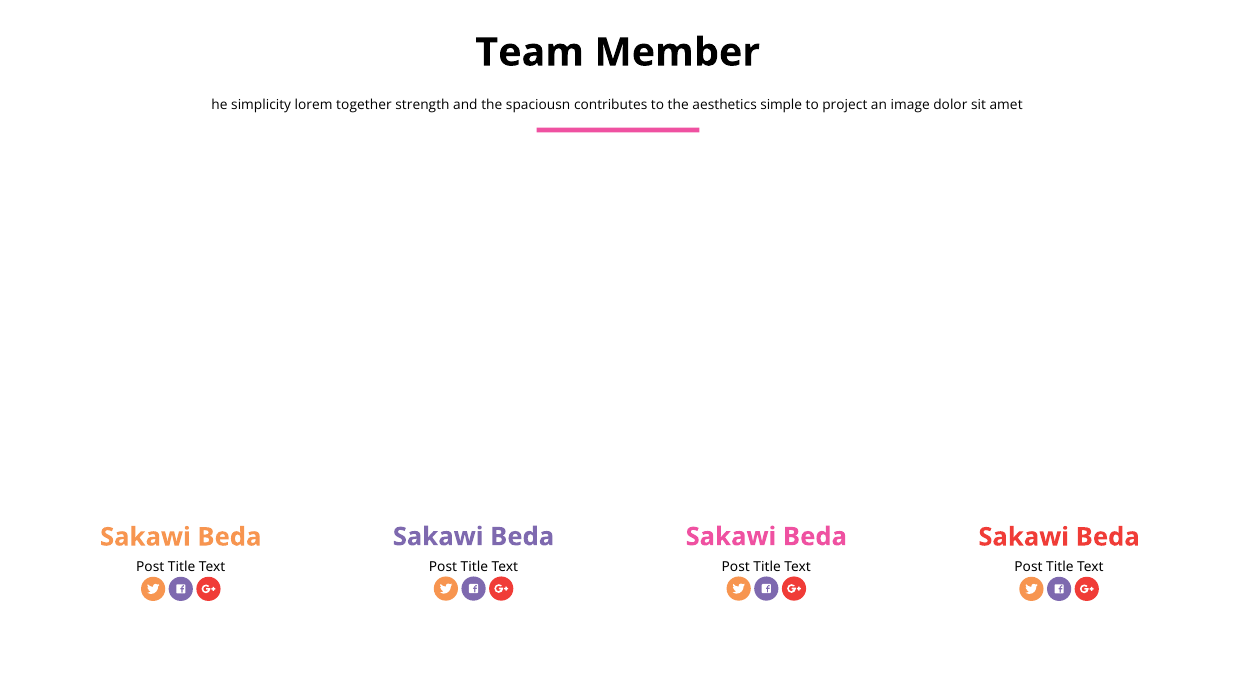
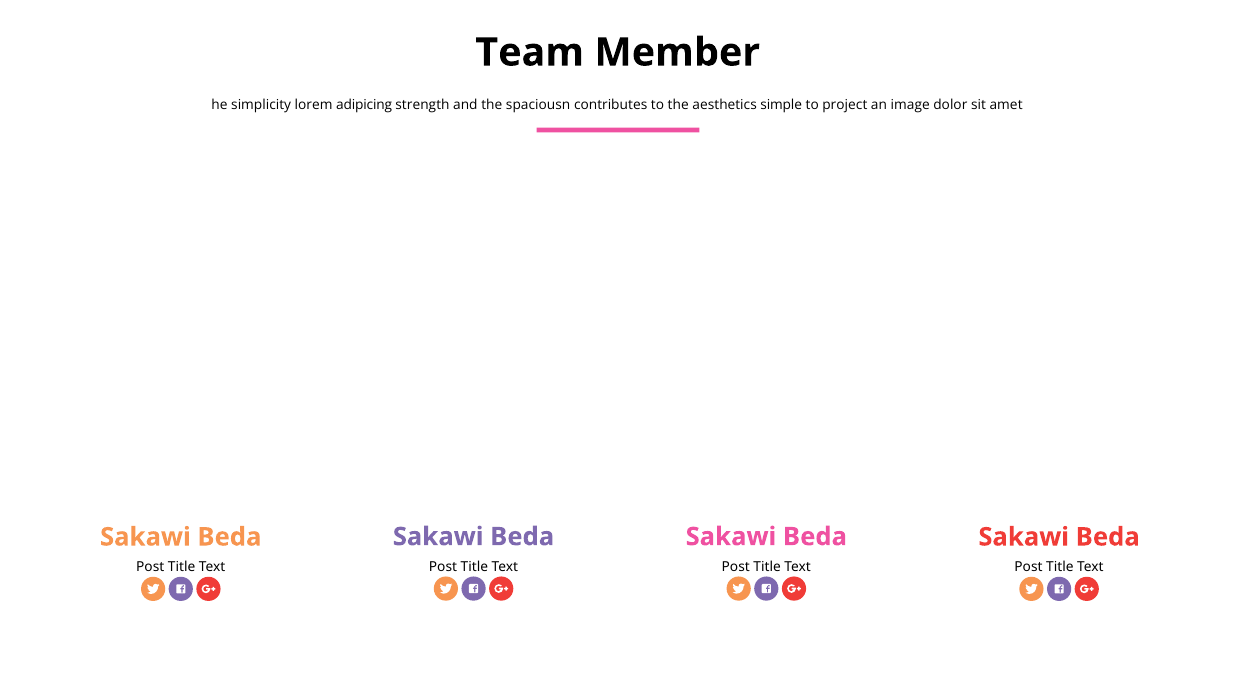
together: together -> adipicing (364, 105)
